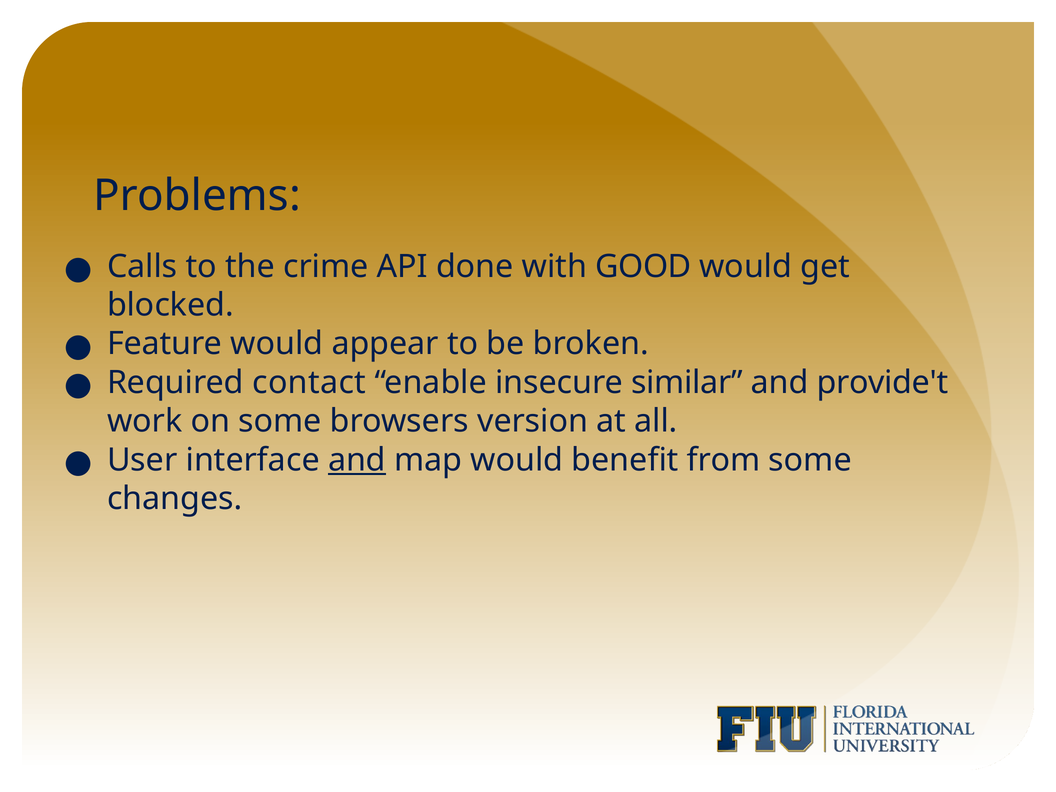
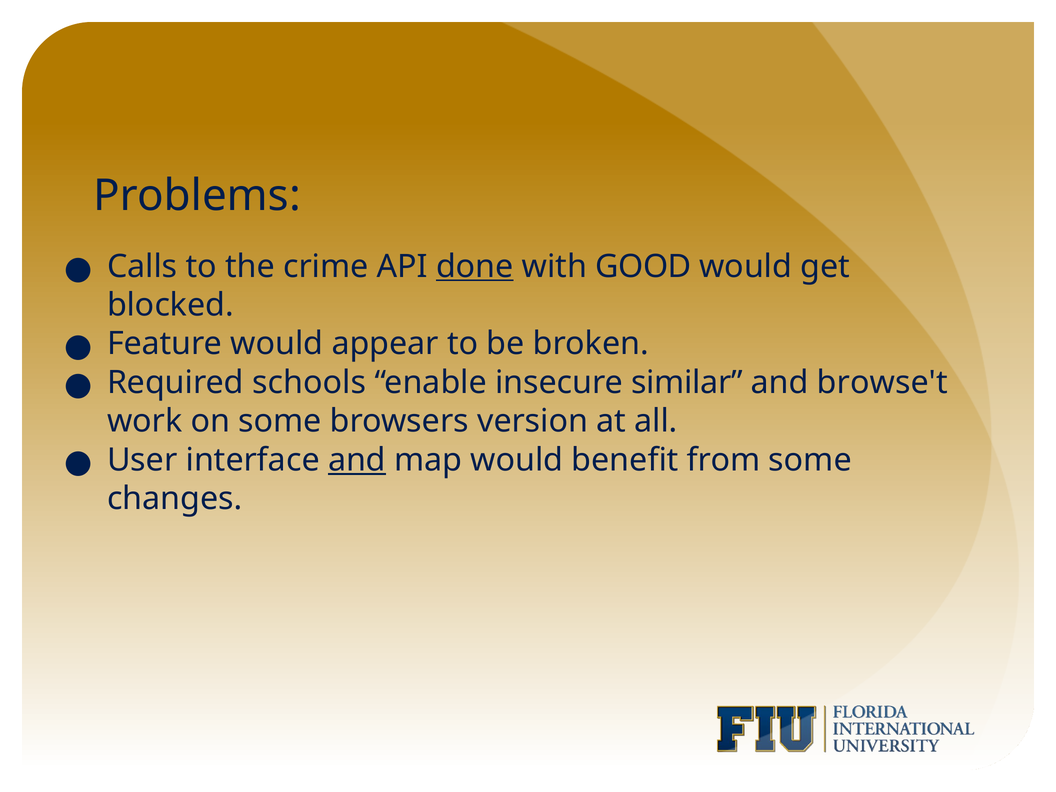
done underline: none -> present (475, 266)
contact: contact -> schools (309, 383)
provide't: provide't -> browse't (882, 383)
